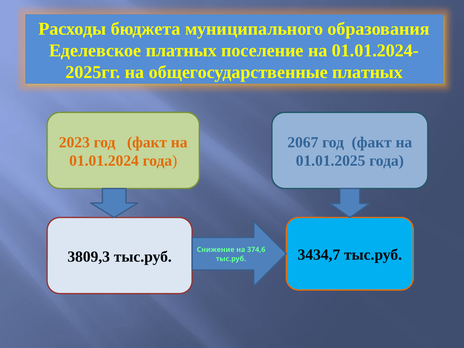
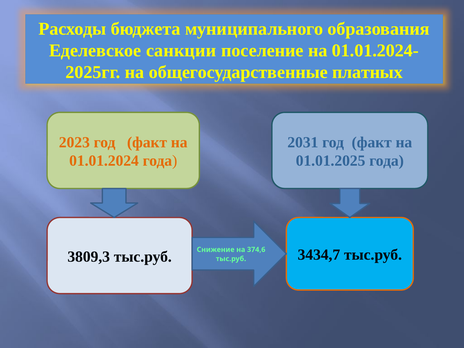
Еделевское платных: платных -> санкции (181, 51)
2067: 2067 -> 2031 (303, 142)
